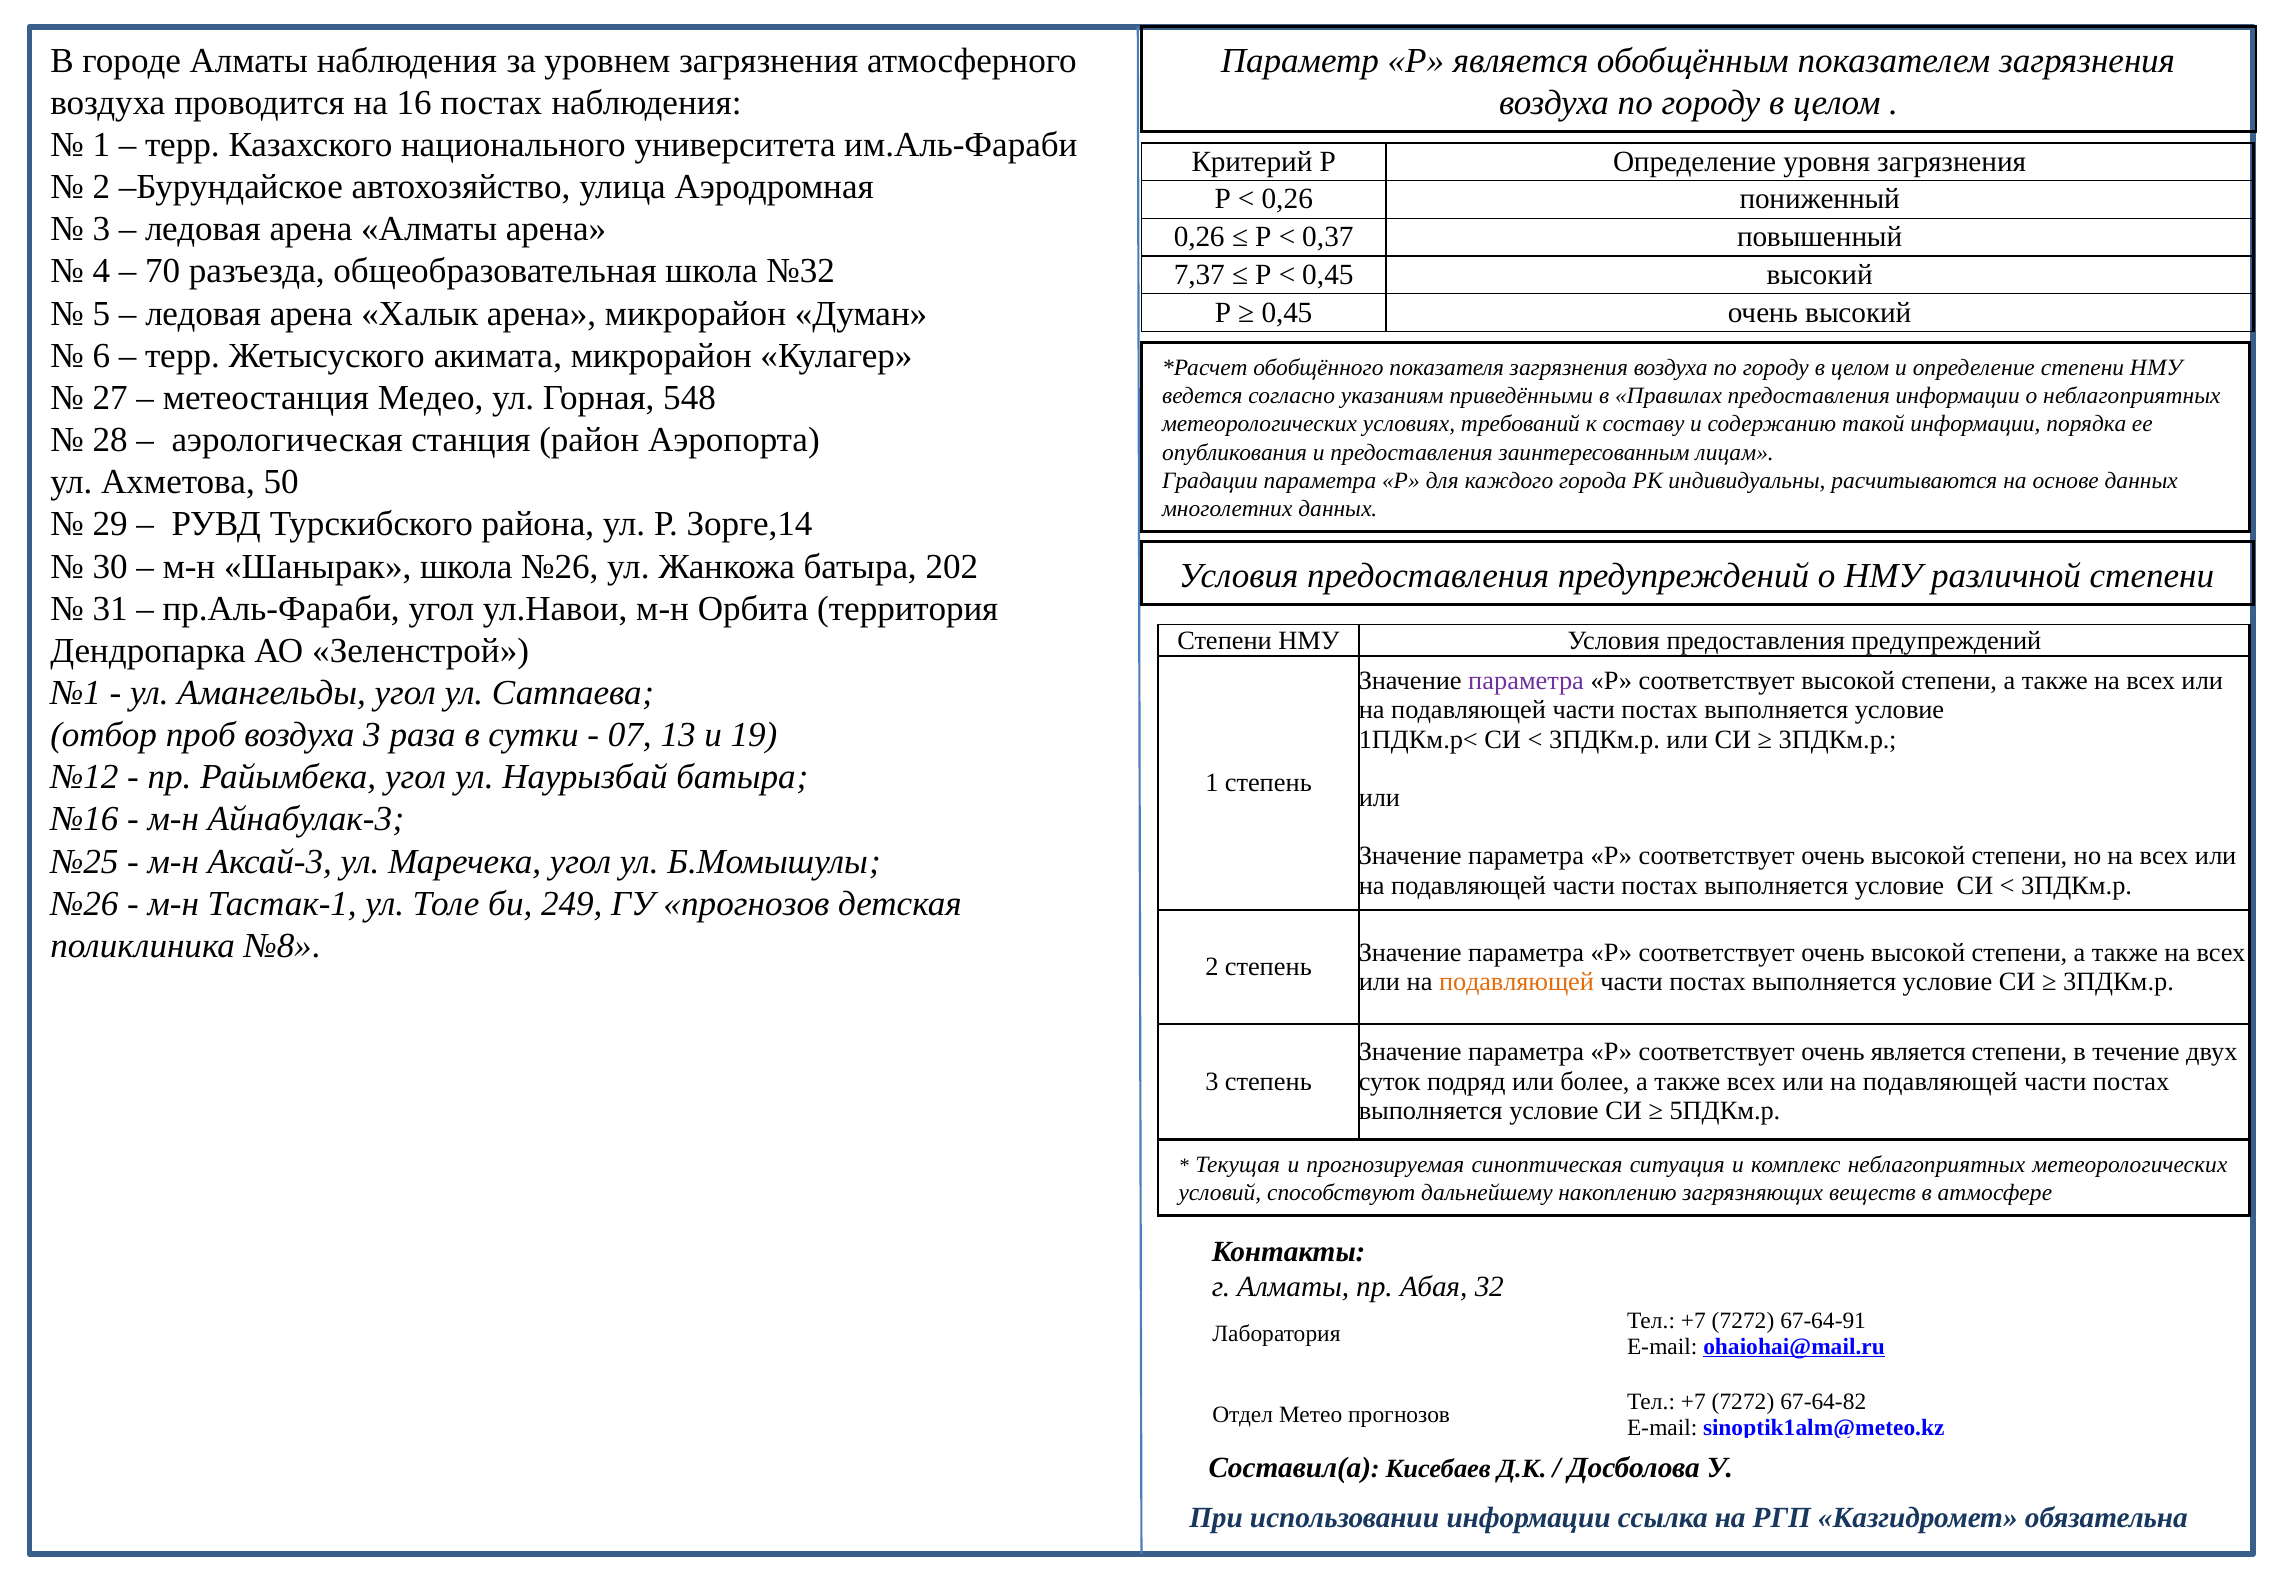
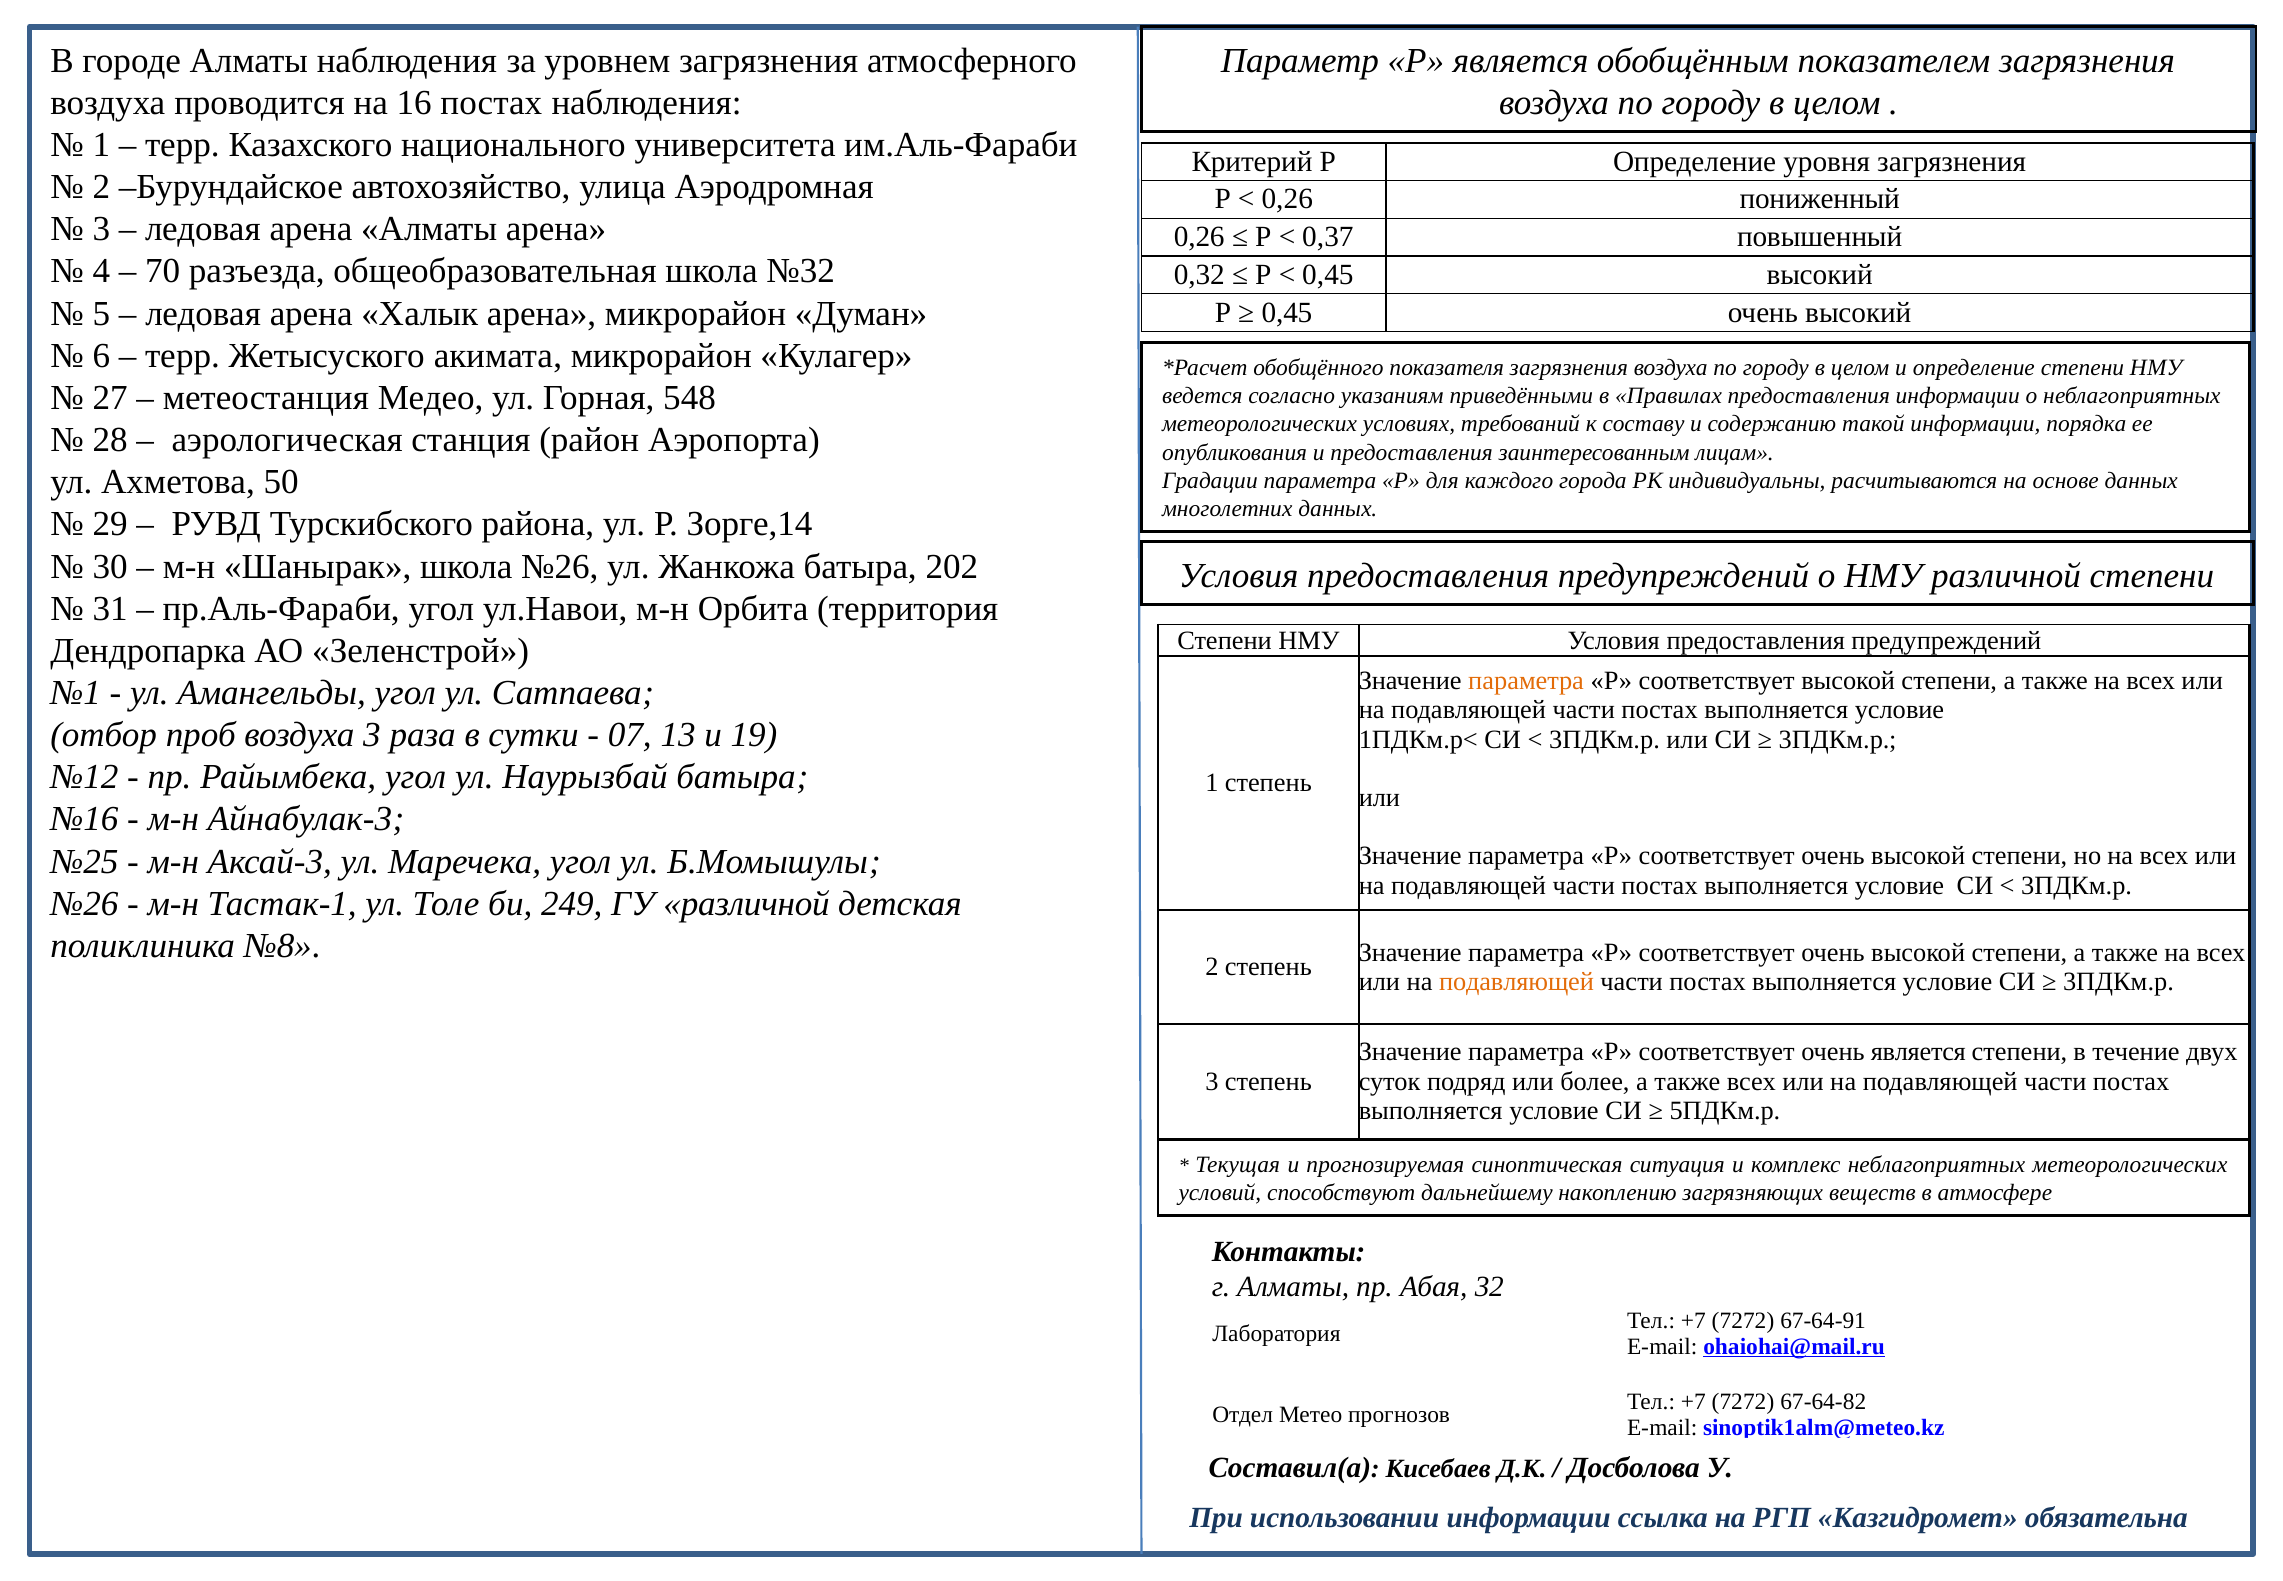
7,37: 7,37 -> 0,32 (1199, 275)
параметра colour: purple -> orange (1526, 681)
ГУ прогнозов: прогнозов -> различной (747, 903)
